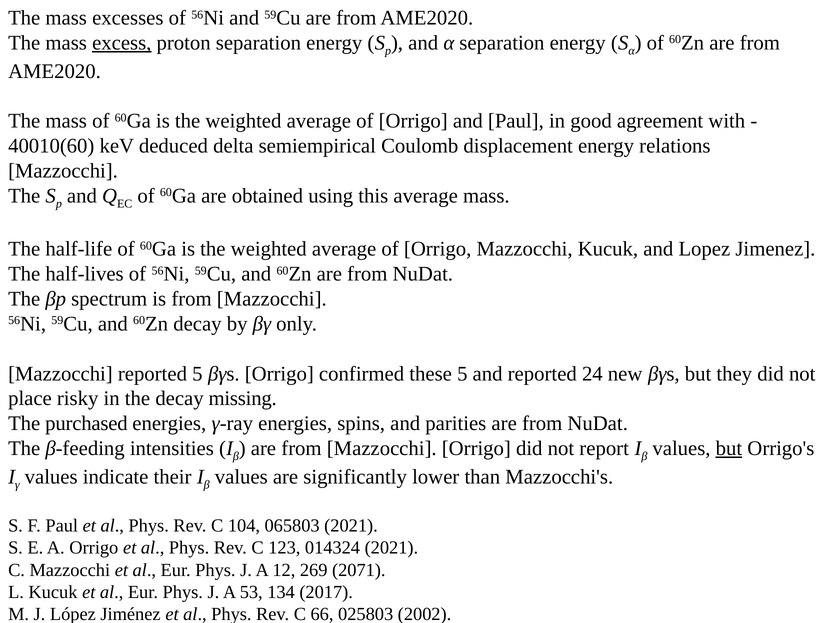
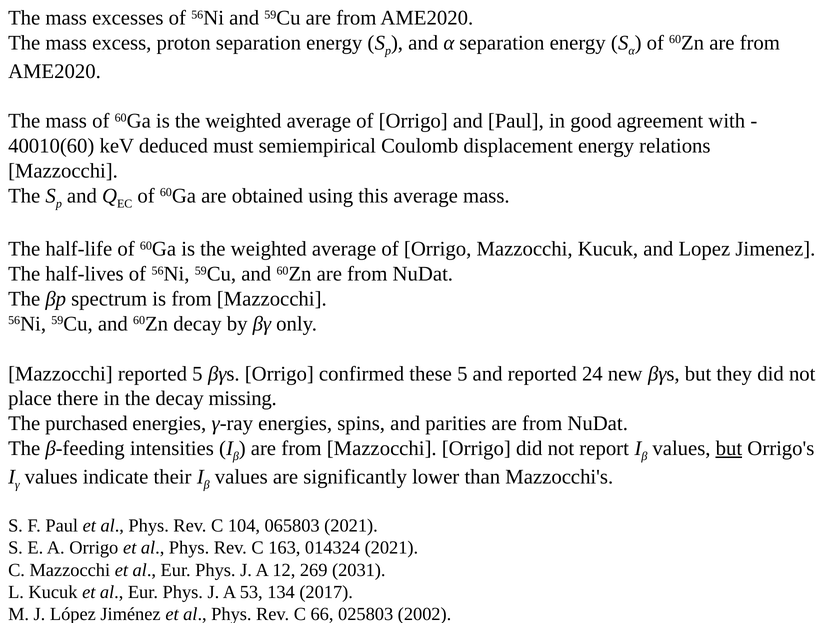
excess underline: present -> none (122, 43)
delta: delta -> must (233, 146)
risky: risky -> there (78, 398)
123: 123 -> 163 (284, 547)
2071: 2071 -> 2031 (359, 569)
